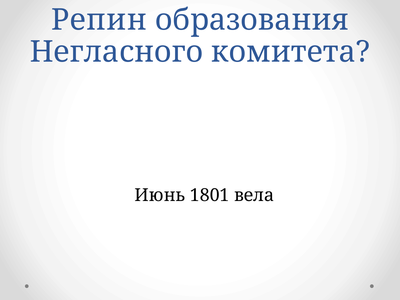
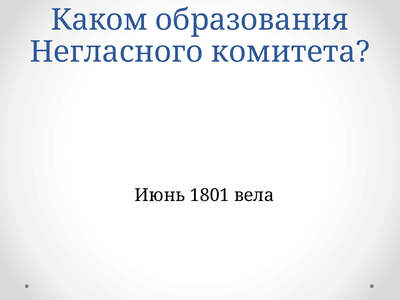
Репин: Репин -> Каком (99, 20)
